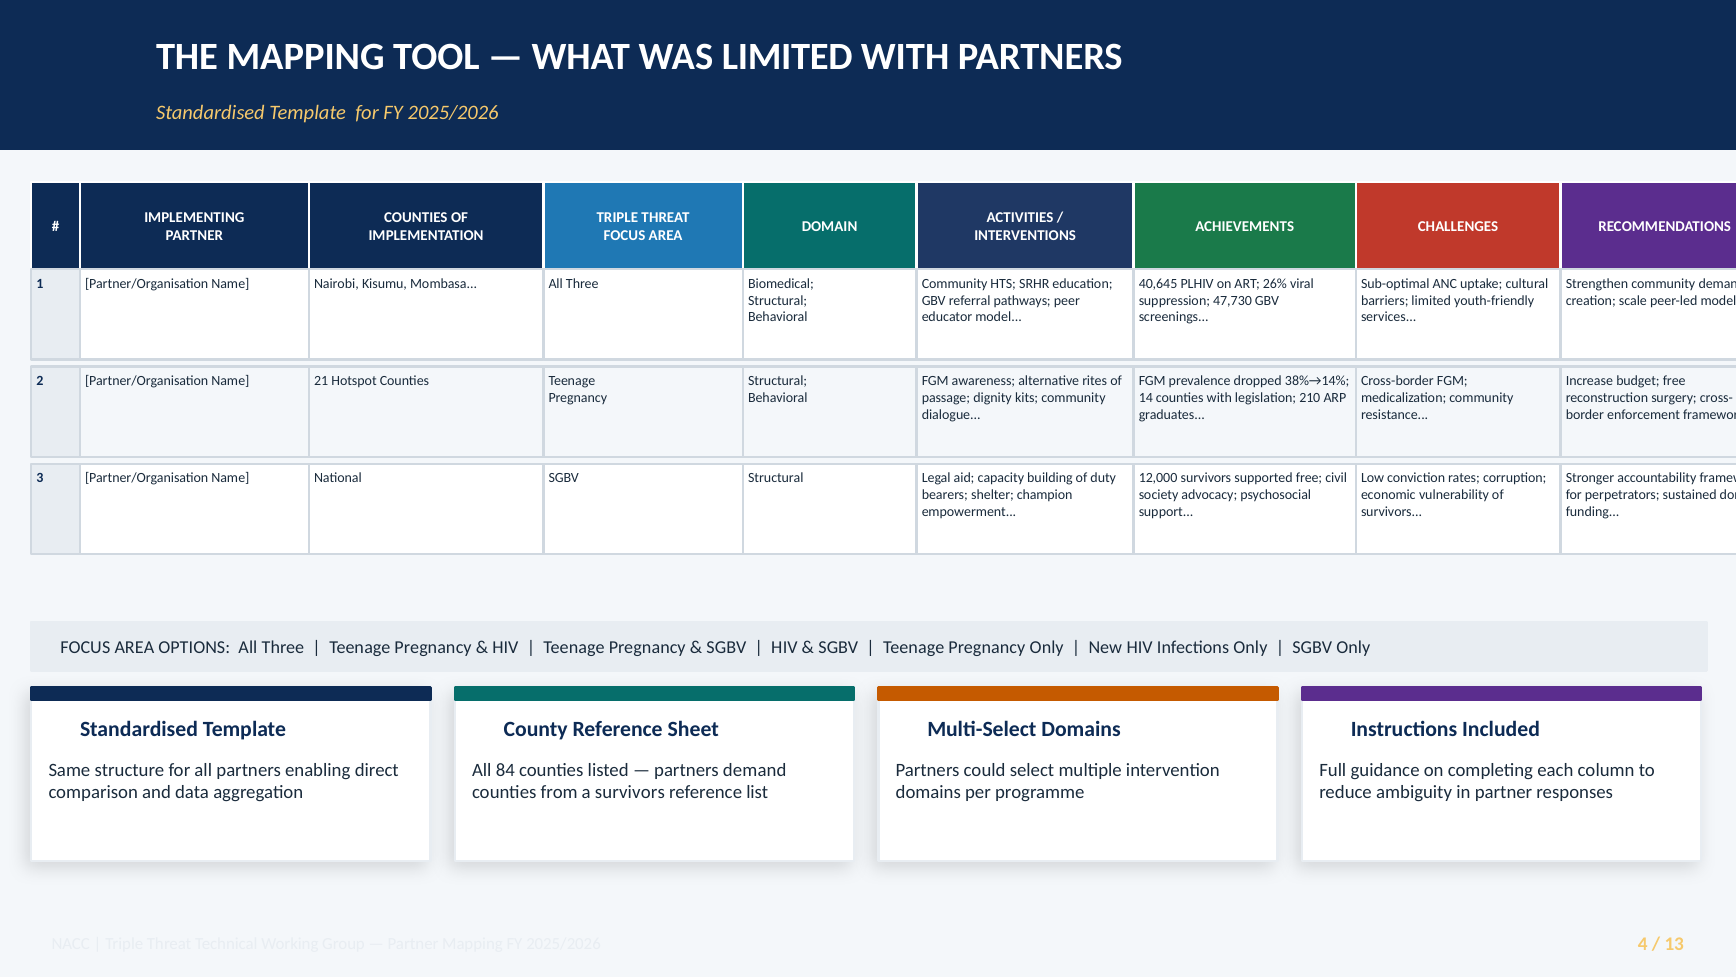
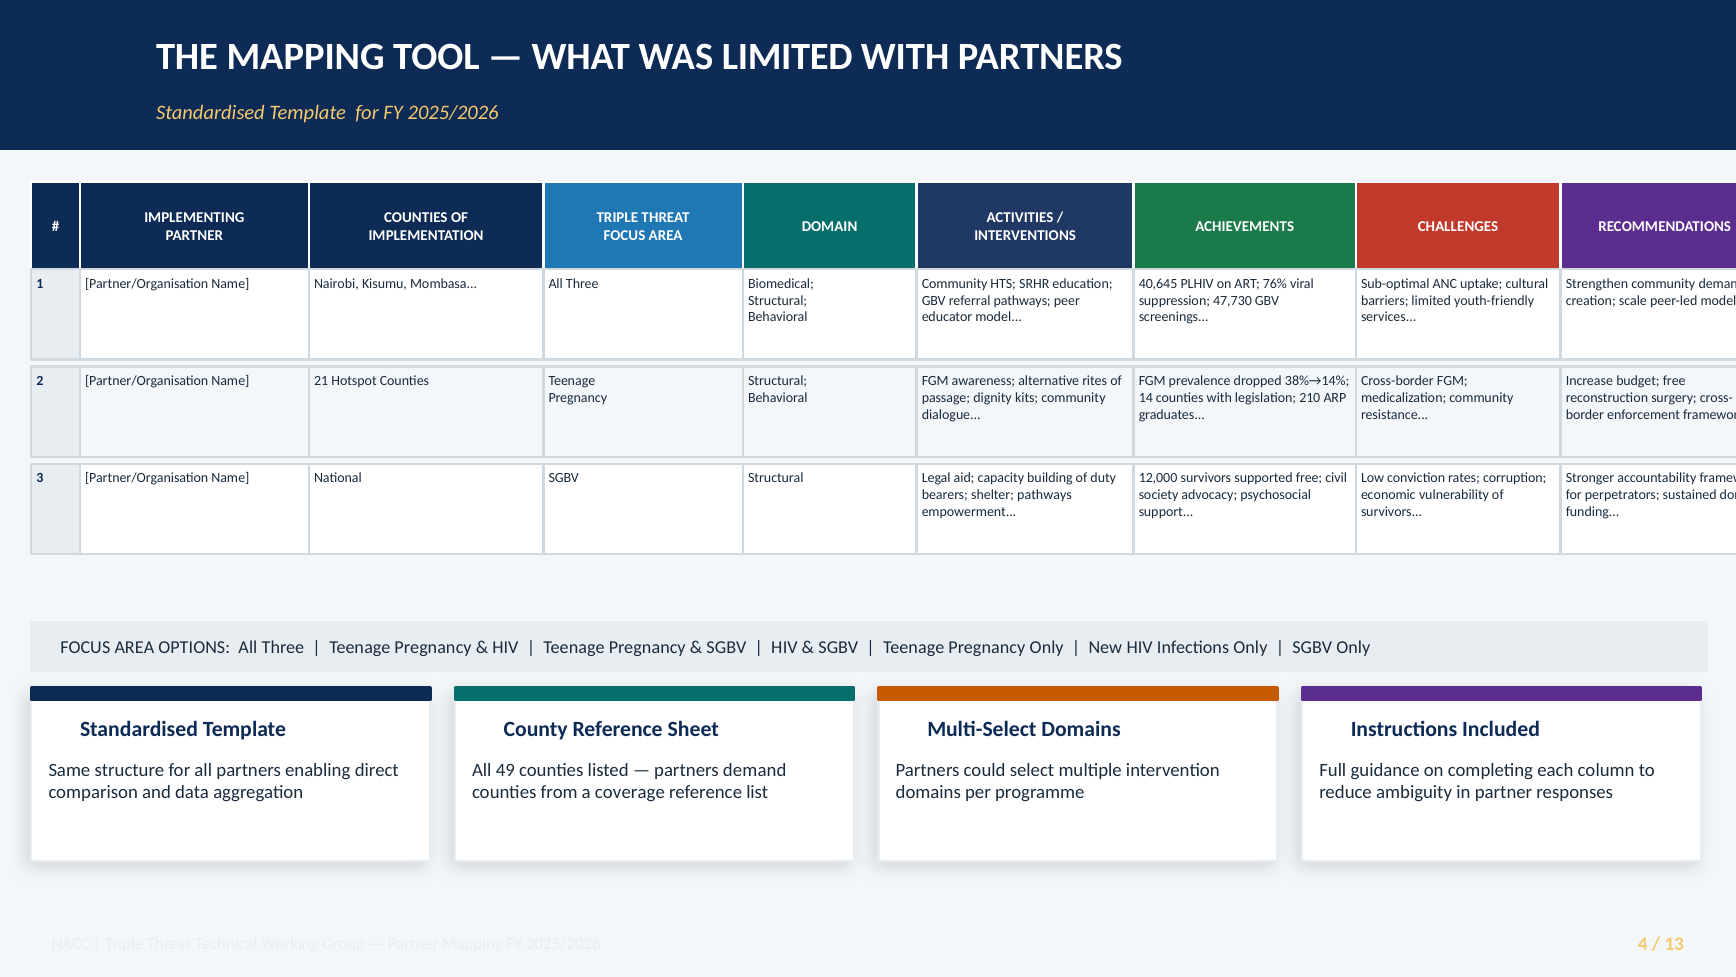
26%: 26% -> 76% (1275, 284)
shelter champion: champion -> pathways (1045, 495)
84: 84 -> 49 (505, 769)
a survivors: survivors -> coverage (630, 792)
